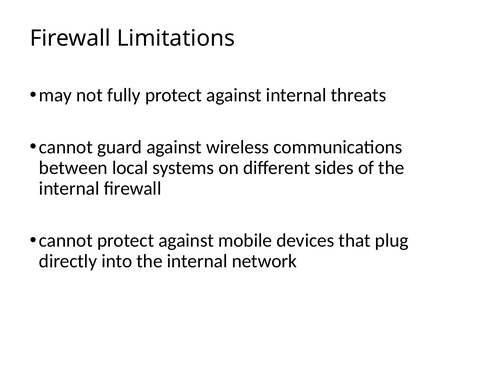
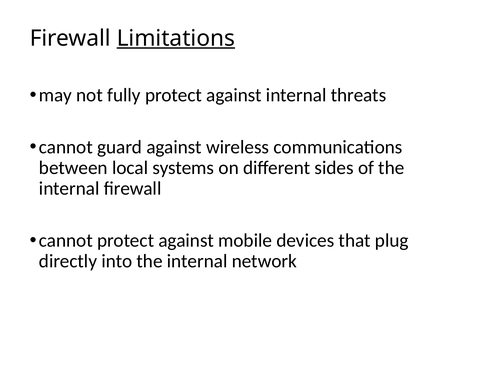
Limitations underline: none -> present (176, 38)
